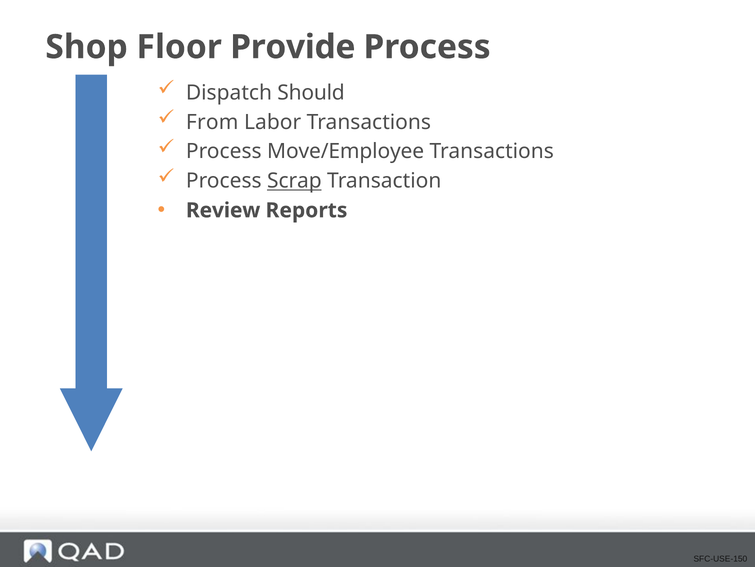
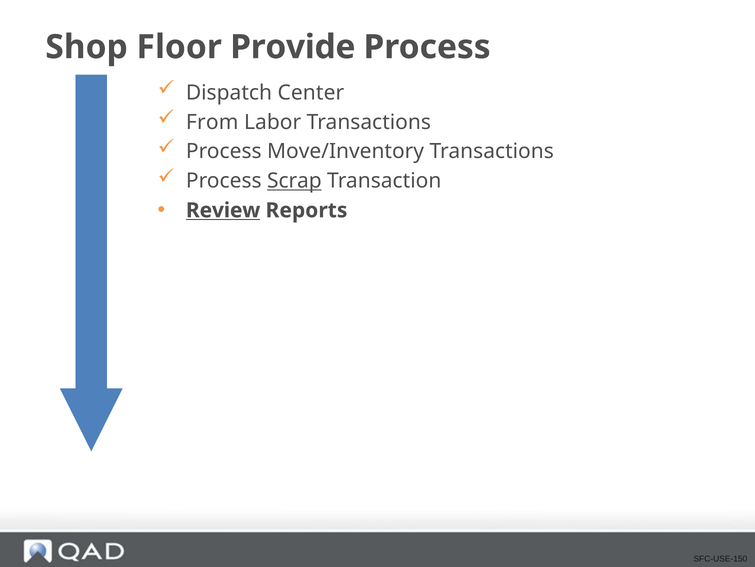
Should: Should -> Center (311, 93)
Move/Employee: Move/Employee -> Move/Inventory (346, 151)
Review underline: none -> present (223, 210)
